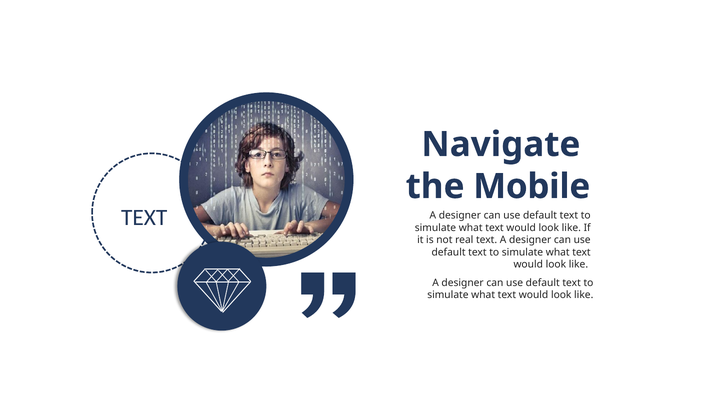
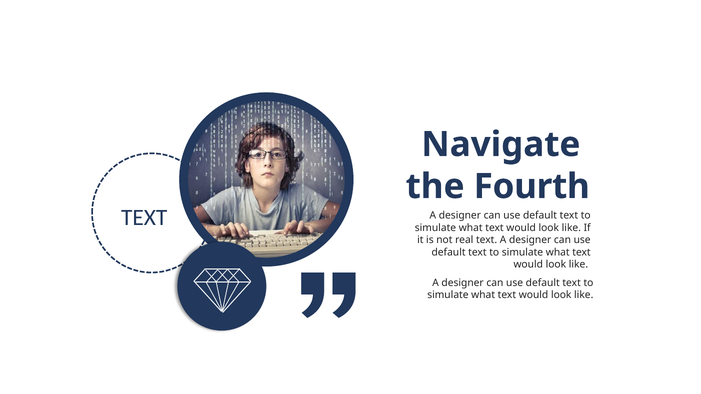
Mobile: Mobile -> Fourth (532, 187)
